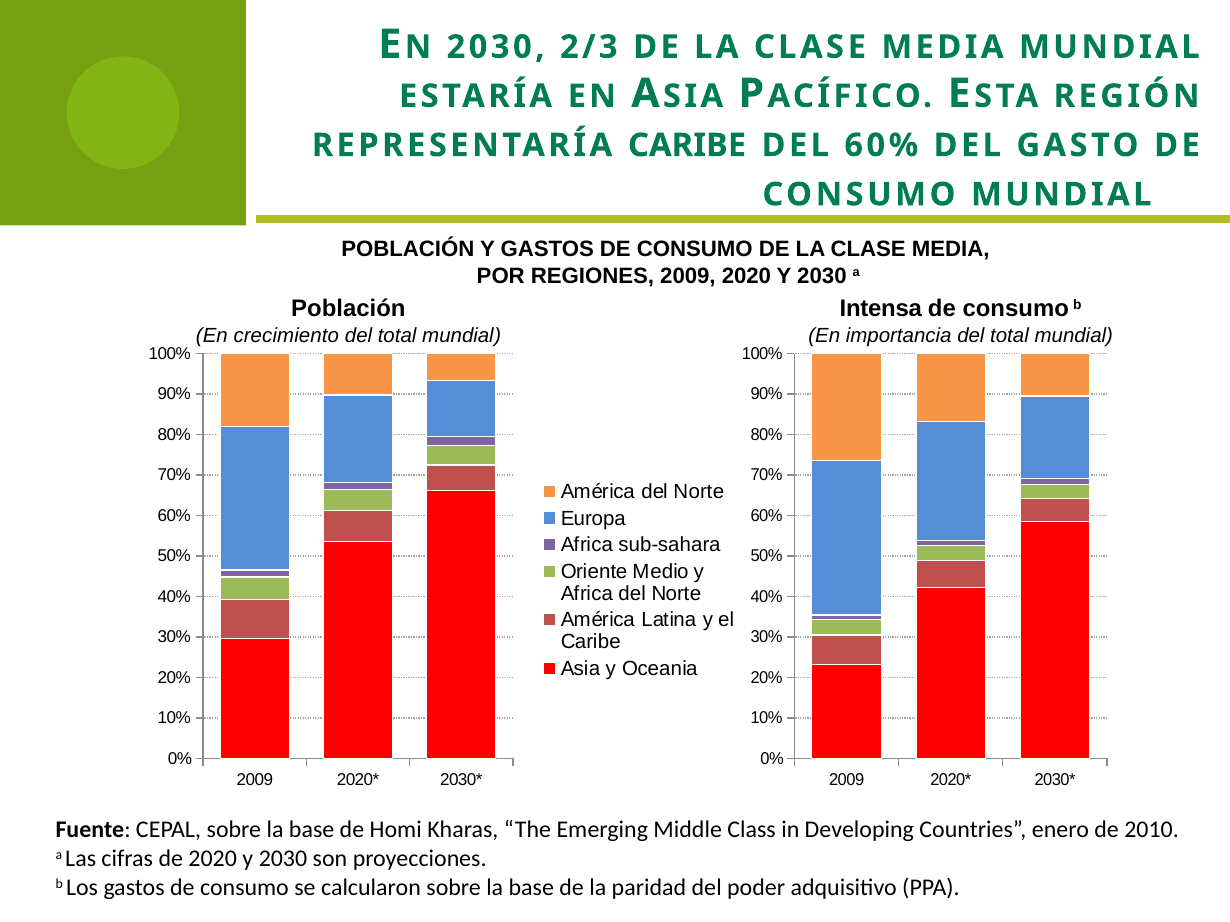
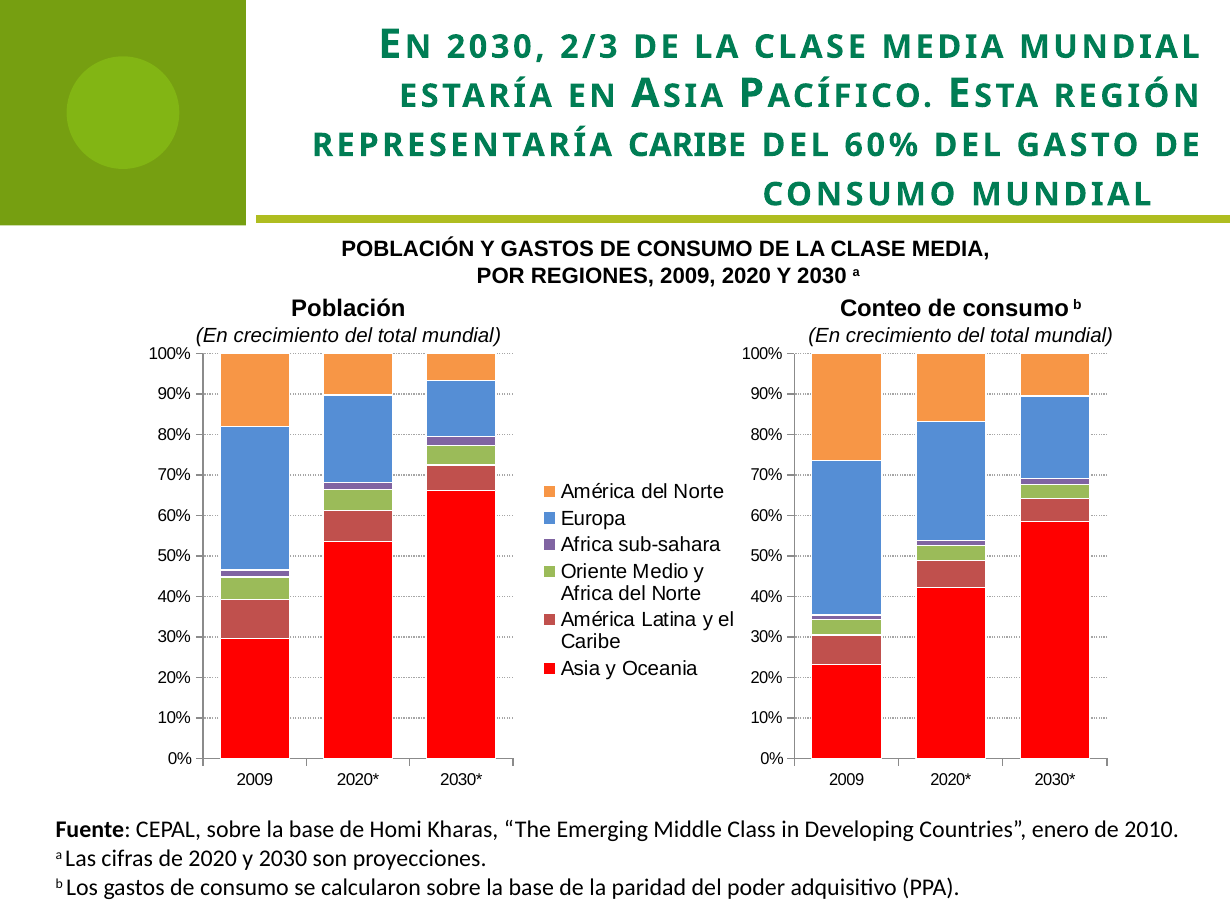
Intensa: Intensa -> Conteo (881, 309)
importancia: importancia -> crecimiento (899, 336)
